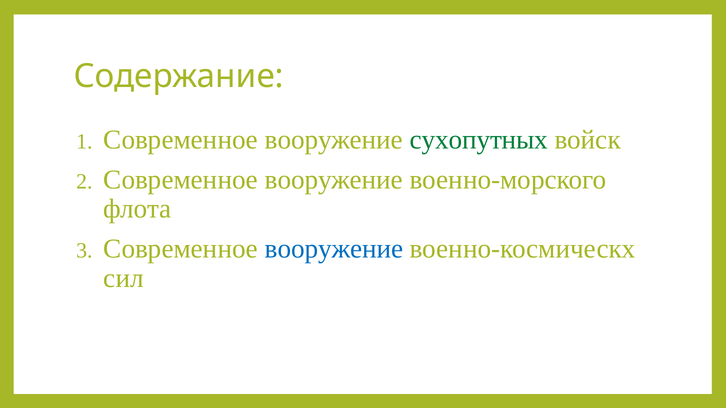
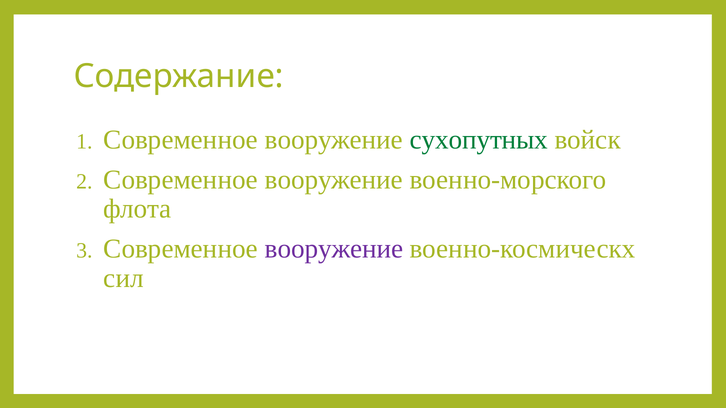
вооружение colour: blue -> purple (334, 249)
